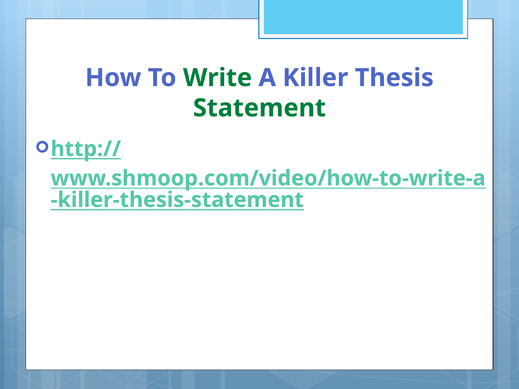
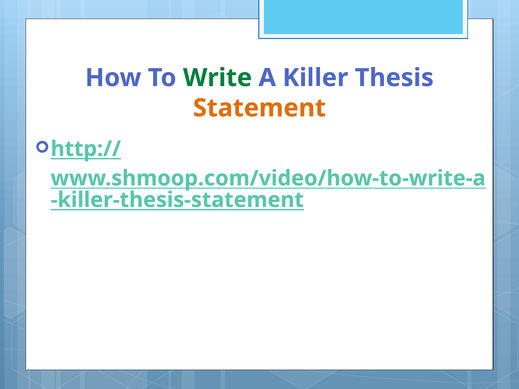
Statement colour: green -> orange (259, 108)
